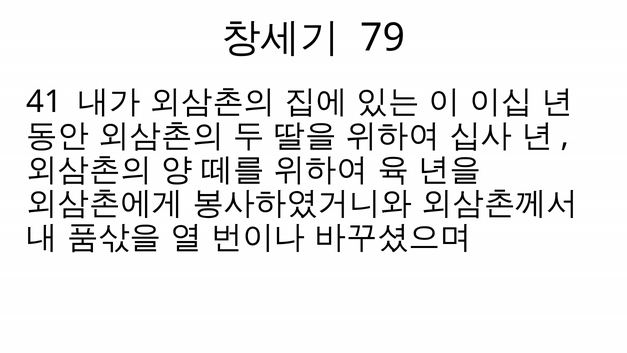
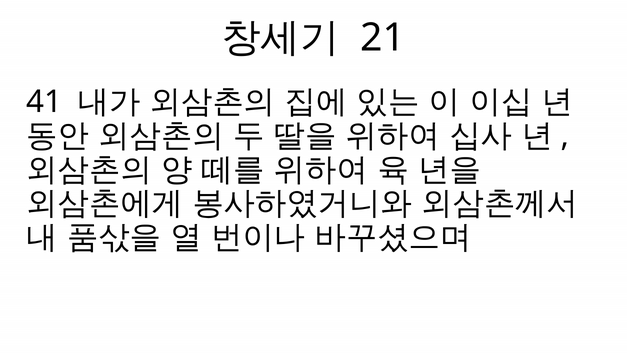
79: 79 -> 21 (383, 38)
